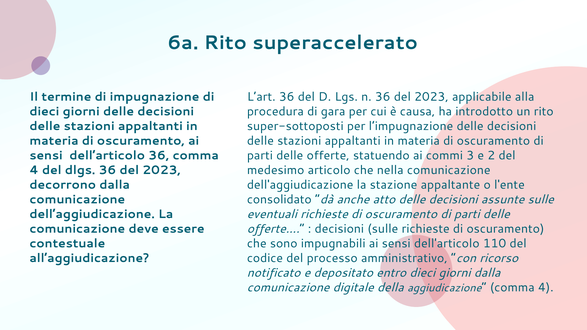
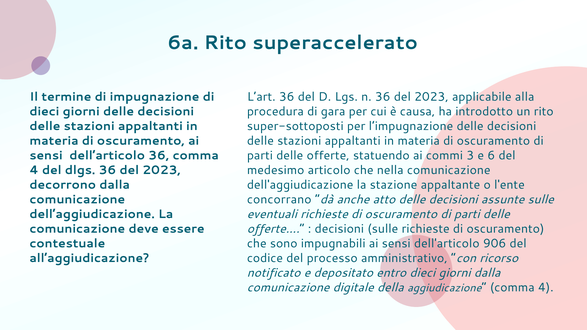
2: 2 -> 6 (491, 156)
consolidato: consolidato -> concorrano (279, 200)
110: 110 -> 906 (495, 244)
